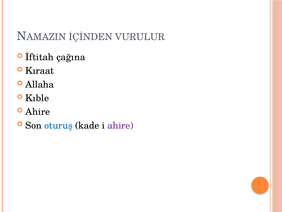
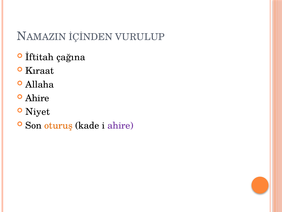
VURULUR: VURULUR -> VURULUP (140, 37)
Kıble: Kıble -> Ahire (37, 98)
Ahire: Ahire -> Niyet (38, 112)
oturuş colour: blue -> orange (58, 125)
